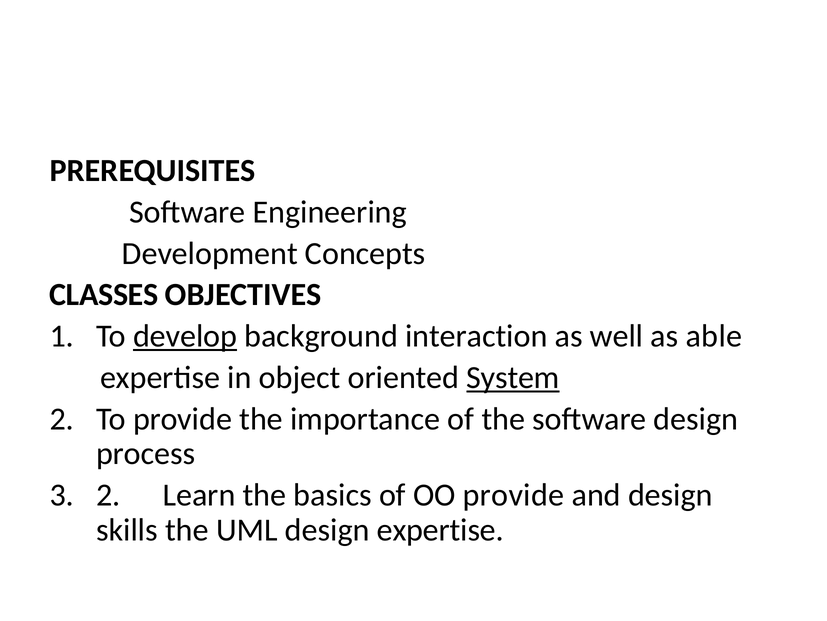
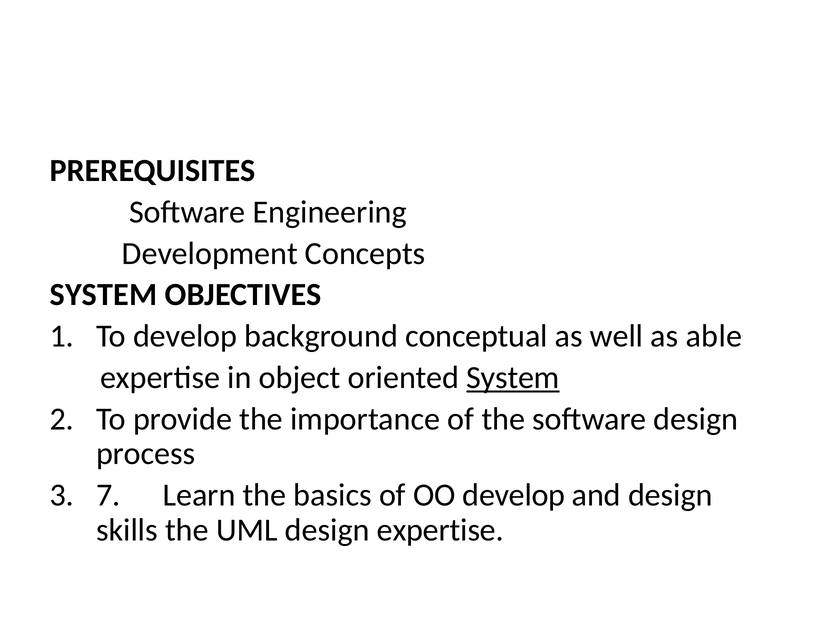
CLASSES: CLASSES -> SYSTEM (104, 294)
develop underline: present -> none (185, 336)
interaction: interaction -> conceptual (476, 336)
3 2: 2 -> 7 (108, 495)
OO provide: provide -> develop (514, 495)
